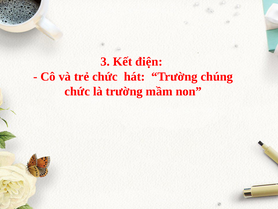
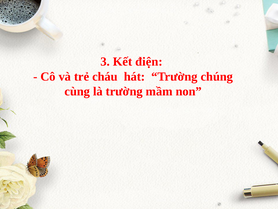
trẻ chức: chức -> cháu (105, 76)
chức: chức -> cùng (77, 91)
